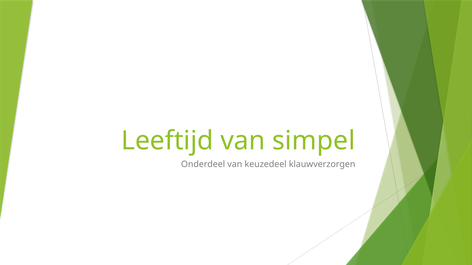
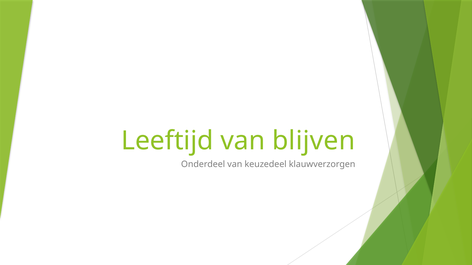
simpel: simpel -> blijven (314, 141)
